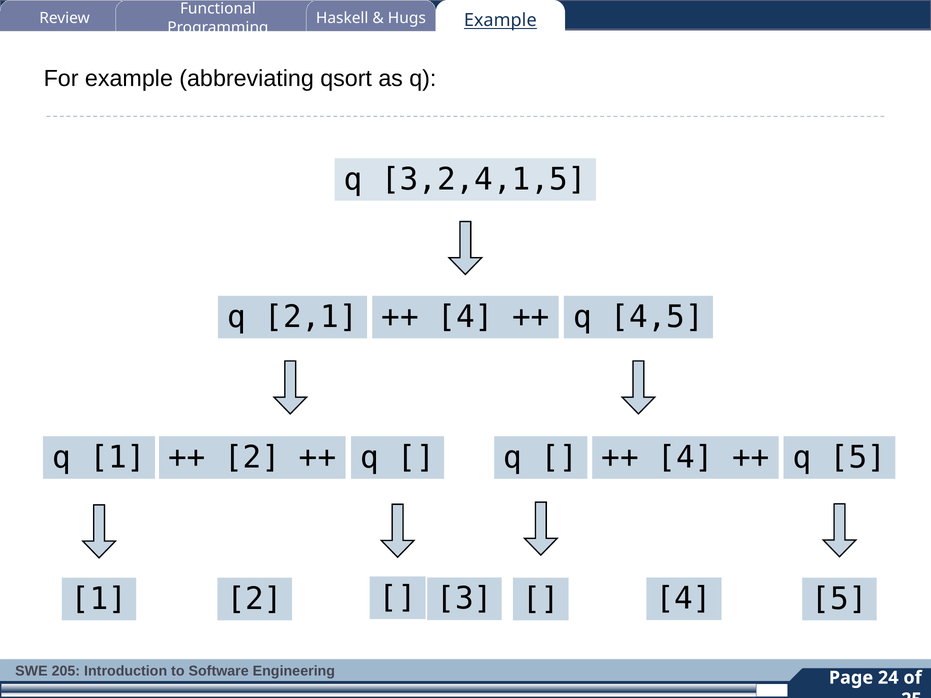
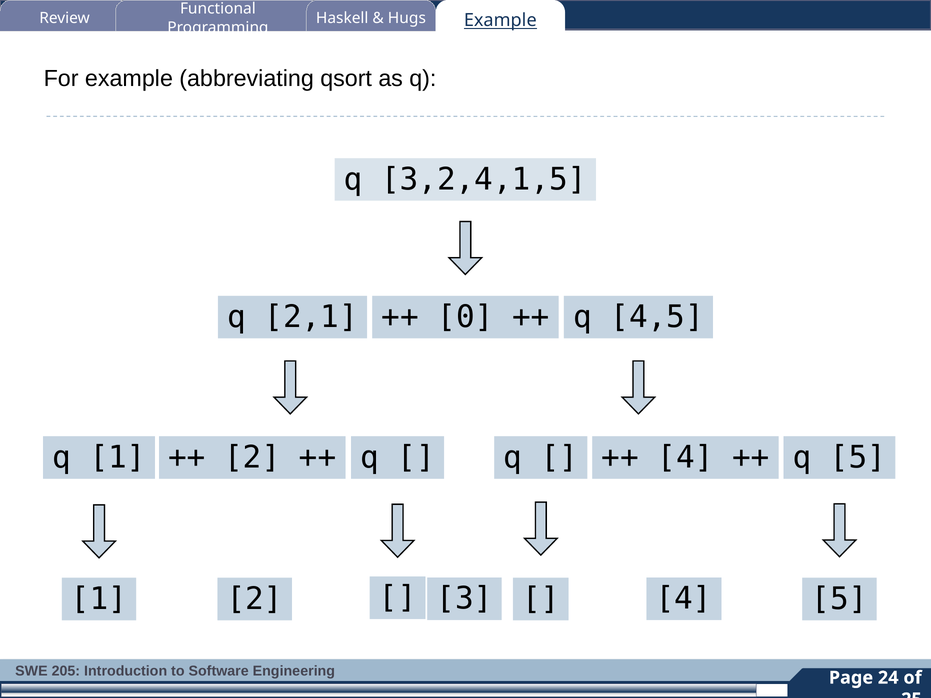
4: 4 -> 0 (465, 317)
